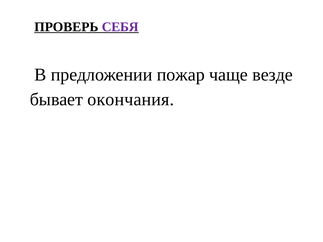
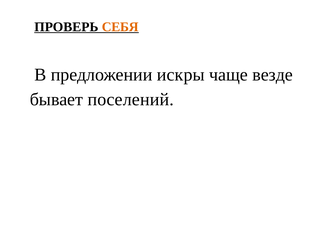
СЕБЯ colour: purple -> orange (120, 27)
пожар: пожар -> искры (181, 75)
окончания: окончания -> поселений (131, 100)
